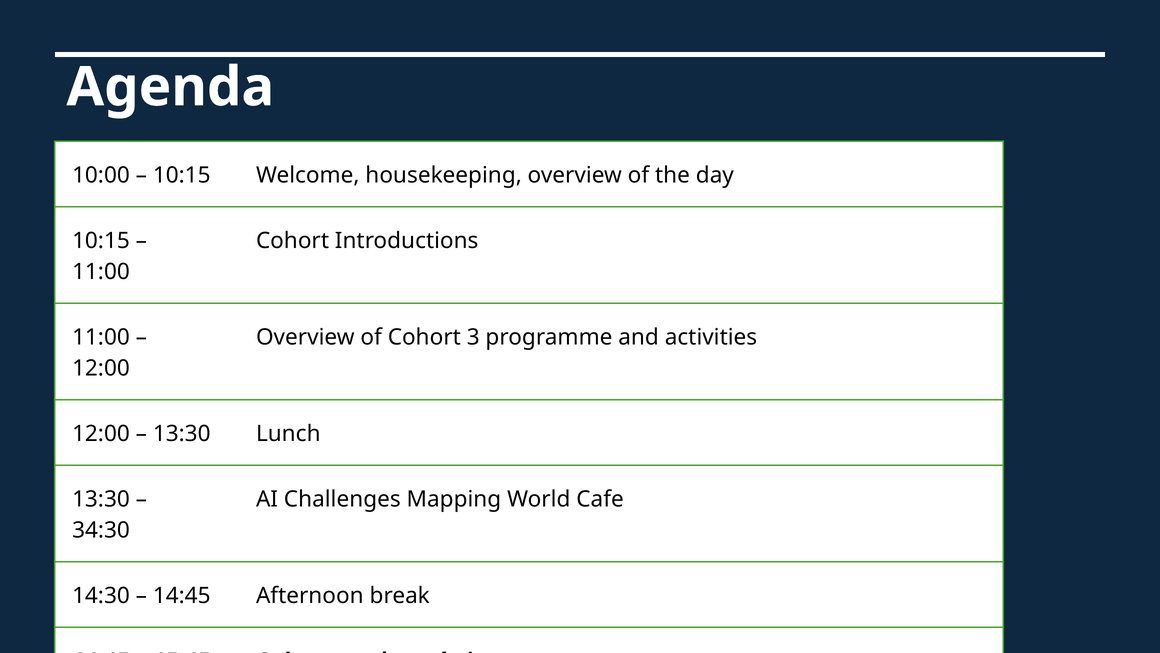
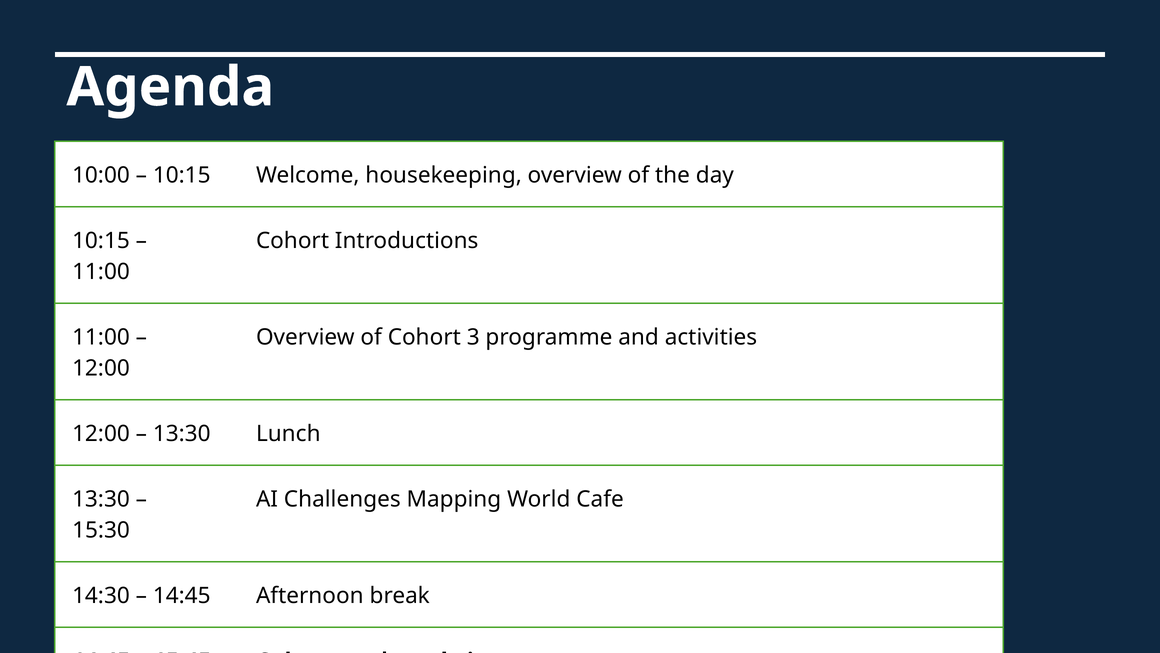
34:30: 34:30 -> 15:30 (101, 530)
